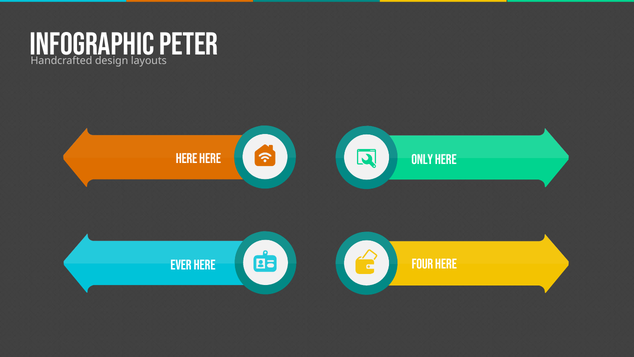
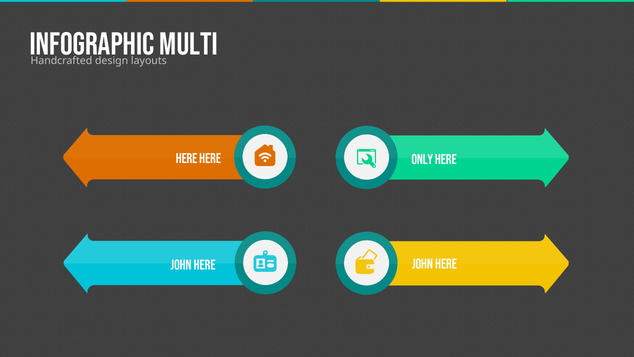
PETER: PETER -> MULTI (189, 44)
FOUR: FOUR -> JOHN (422, 264)
EVER: EVER -> JOHN (181, 265)
